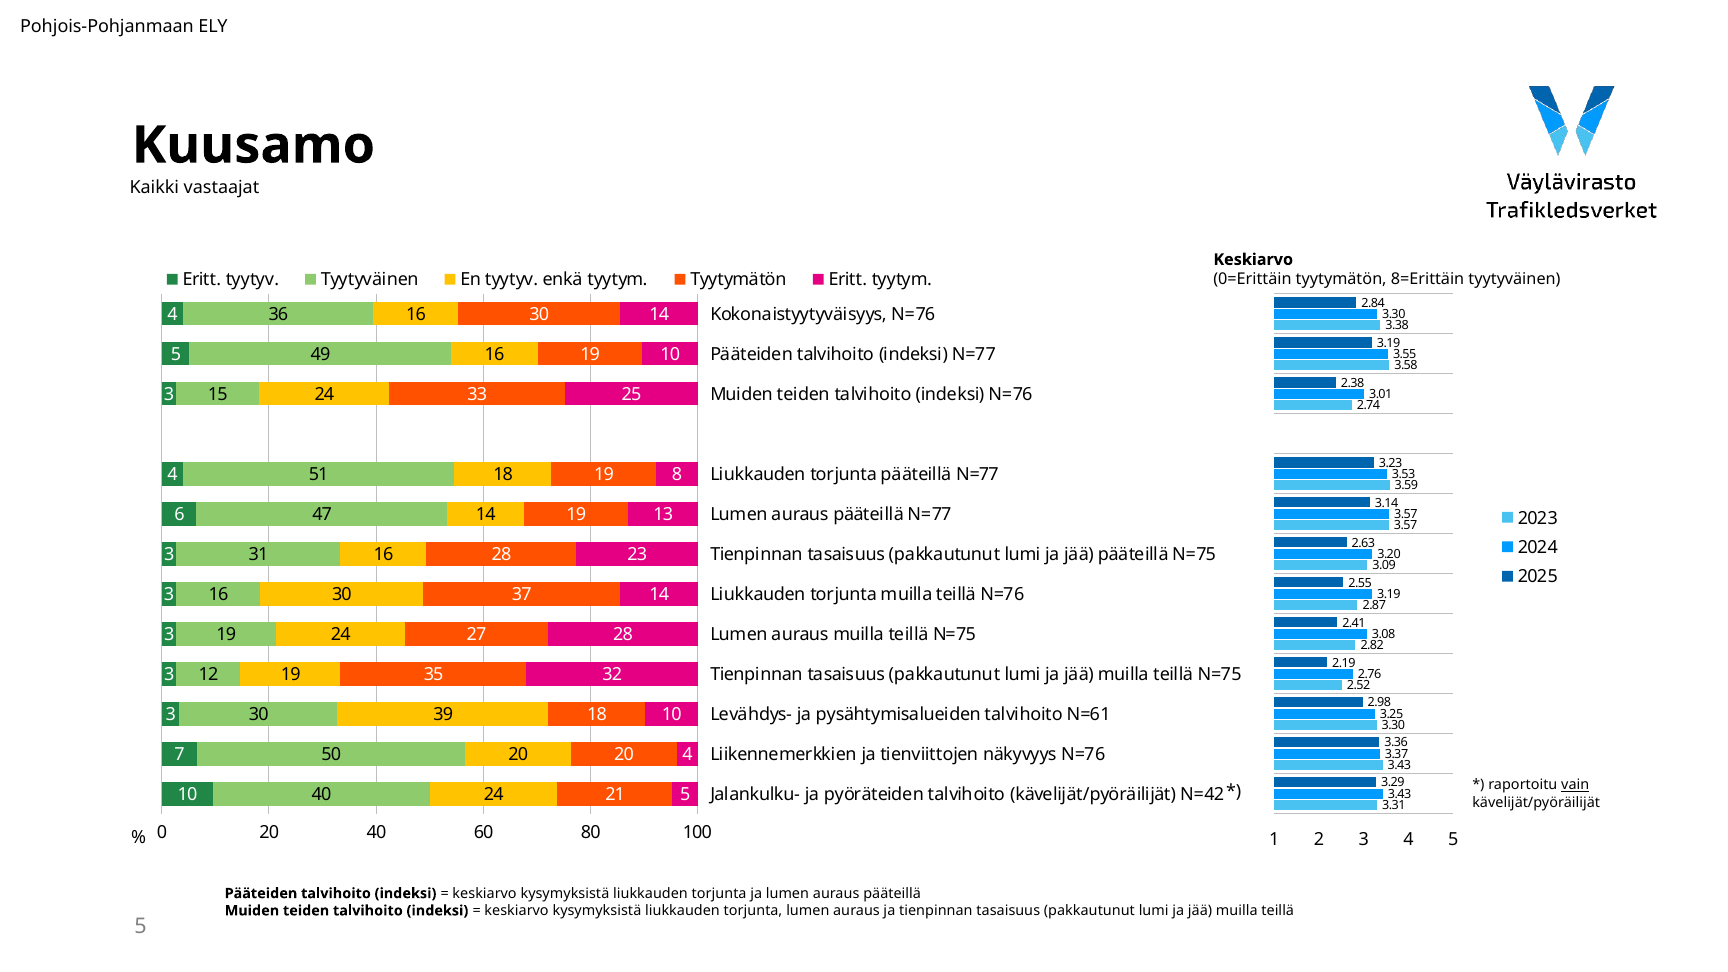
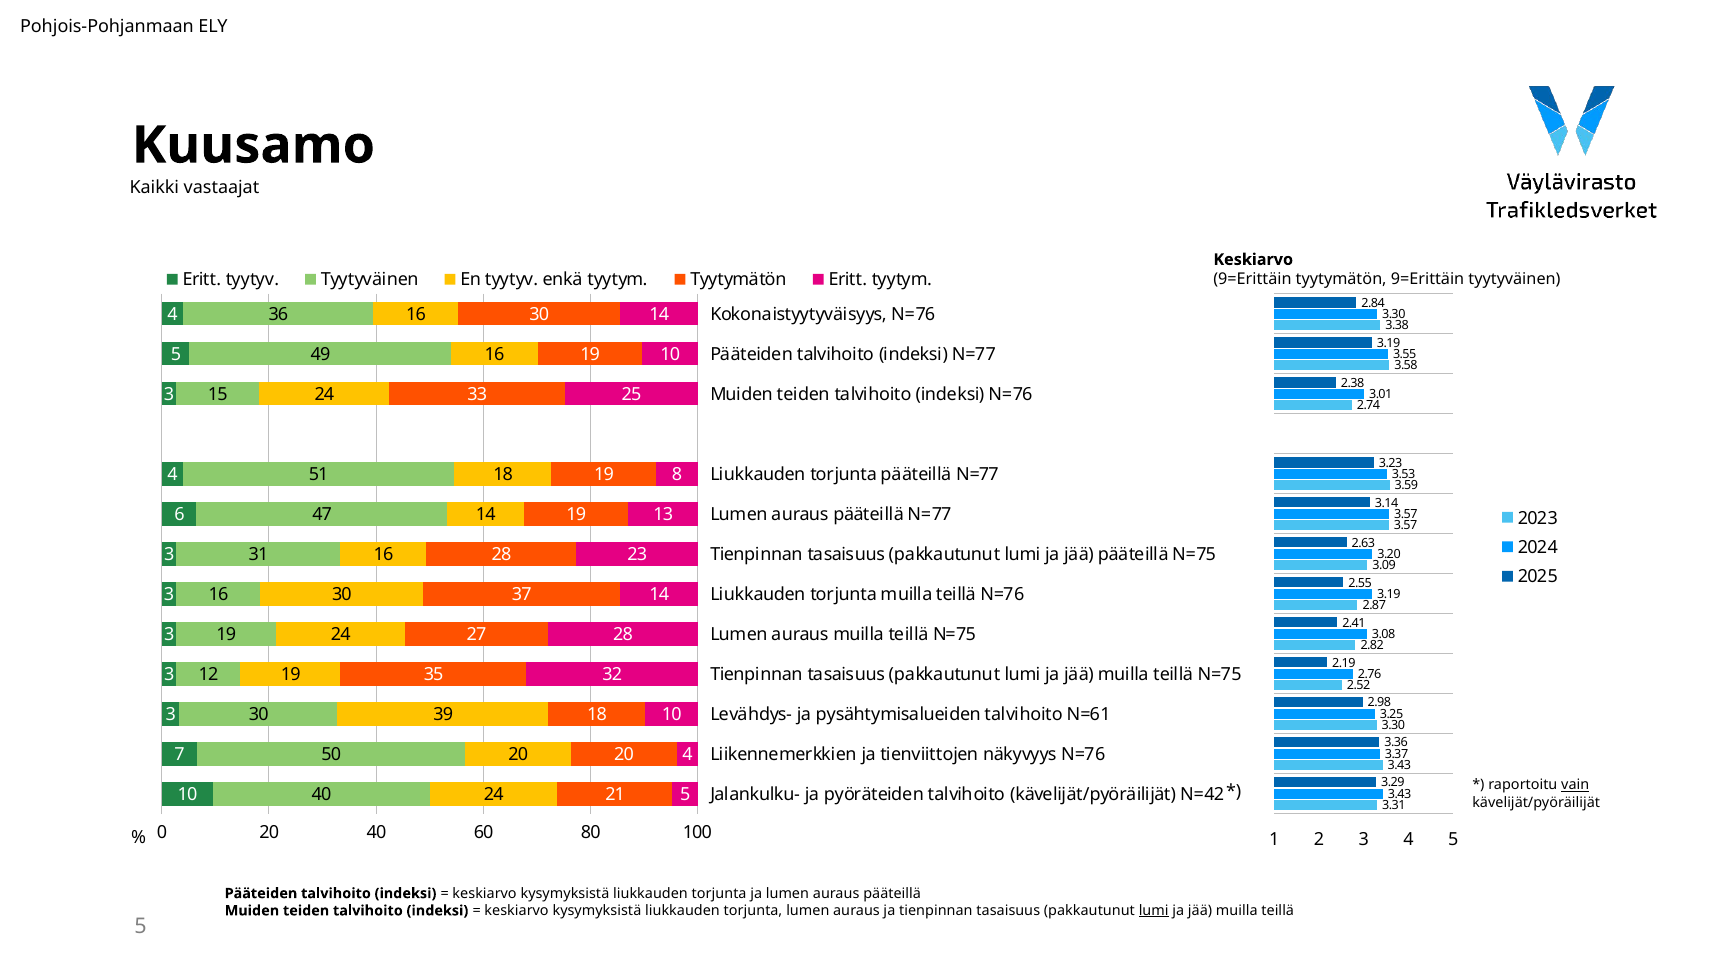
0=Erittäin: 0=Erittäin -> 9=Erittäin (1252, 279)
tyytymätön 8=Erittäin: 8=Erittäin -> 9=Erittäin (1428, 279)
lumi underline: none -> present (1154, 911)
